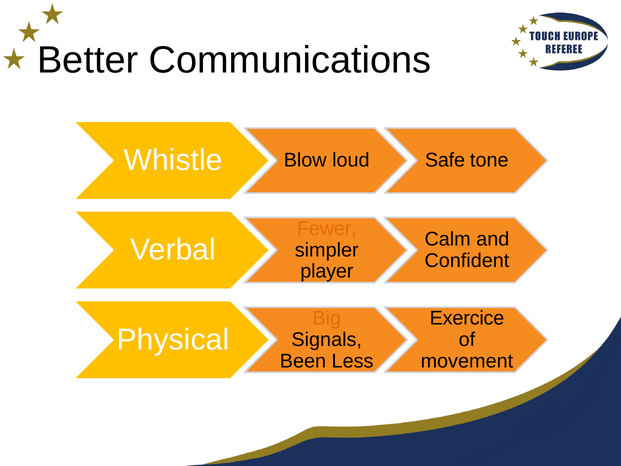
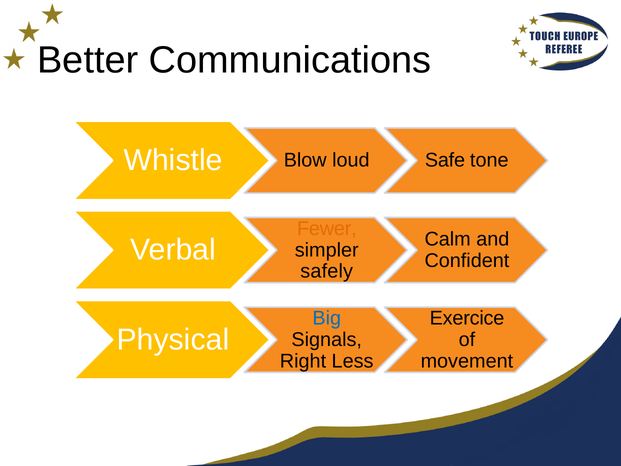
player: player -> safely (327, 271)
Big colour: orange -> blue (327, 318)
Been: Been -> Right (303, 361)
